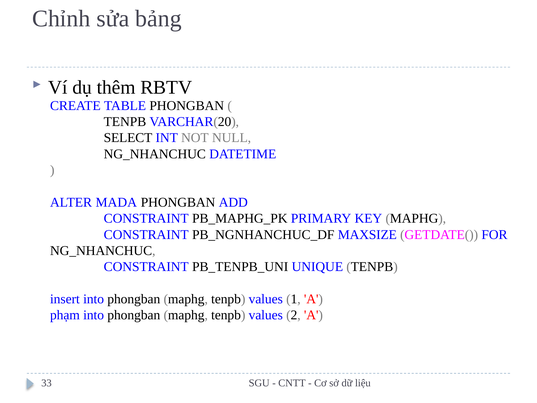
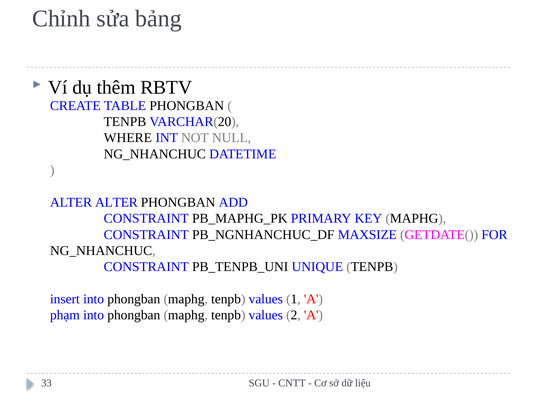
SELECT: SELECT -> WHERE (128, 138)
ALTER MADA: MADA -> ALTER (116, 202)
